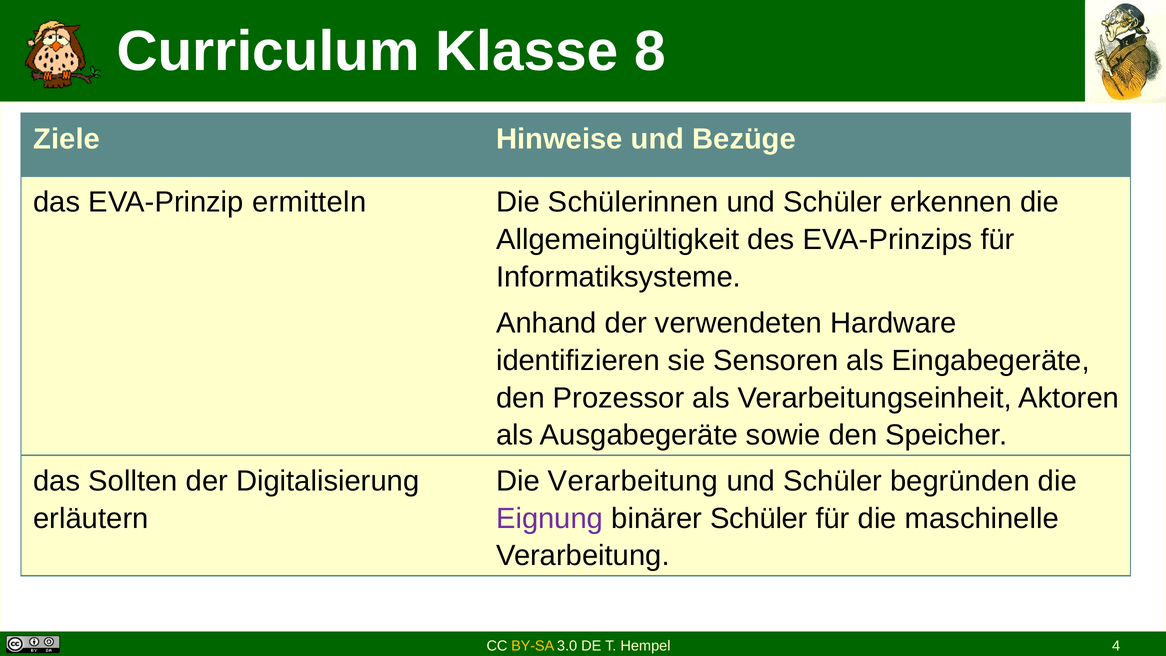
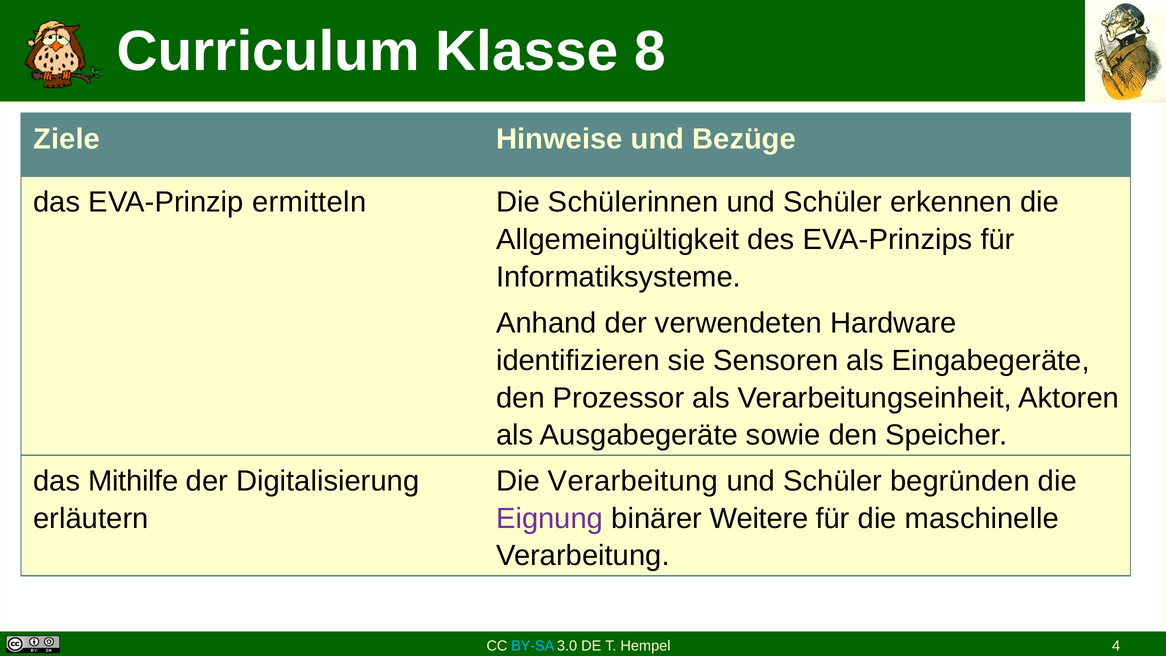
Sollten: Sollten -> Mithilfe (133, 481)
binärer Schüler: Schüler -> Weitere (759, 518)
BY-SA colour: yellow -> light blue (533, 646)
